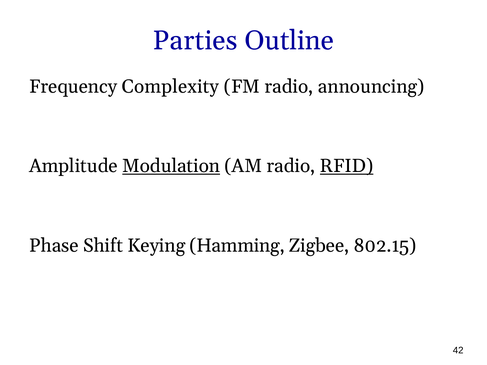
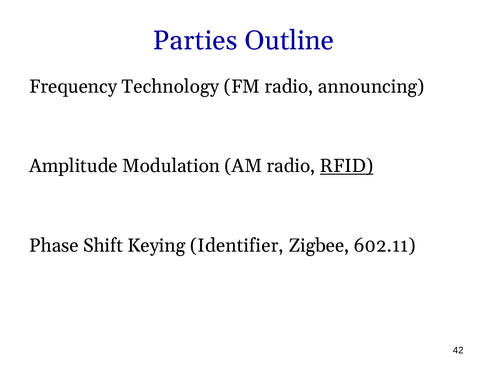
Complexity: Complexity -> Technology (170, 87)
Modulation underline: present -> none (171, 166)
Hamming: Hamming -> Identifier (237, 246)
802.15: 802.15 -> 602.11 (385, 246)
